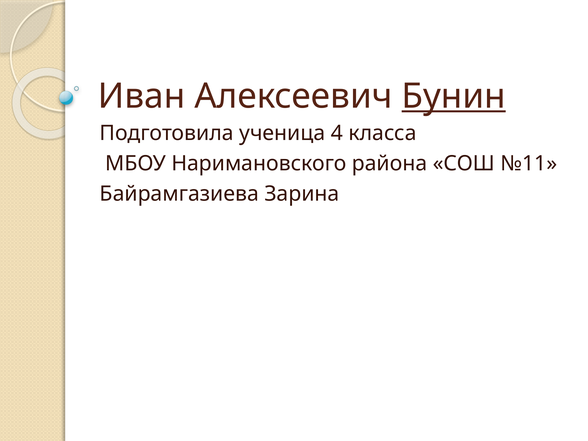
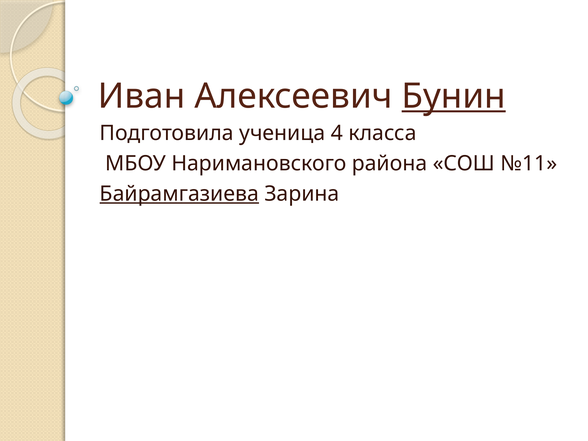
Байрамгазиева underline: none -> present (179, 194)
